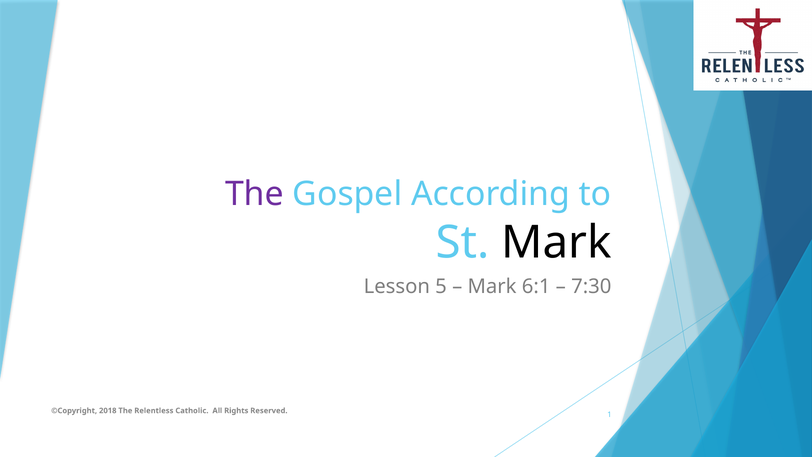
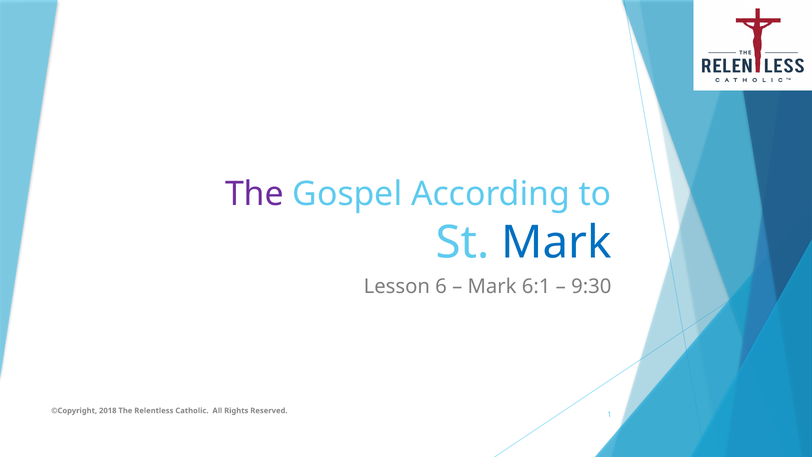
Mark colour: black -> blue (556, 243)
5: 5 -> 6 (441, 286)
7:30: 7:30 -> 9:30 (591, 286)
